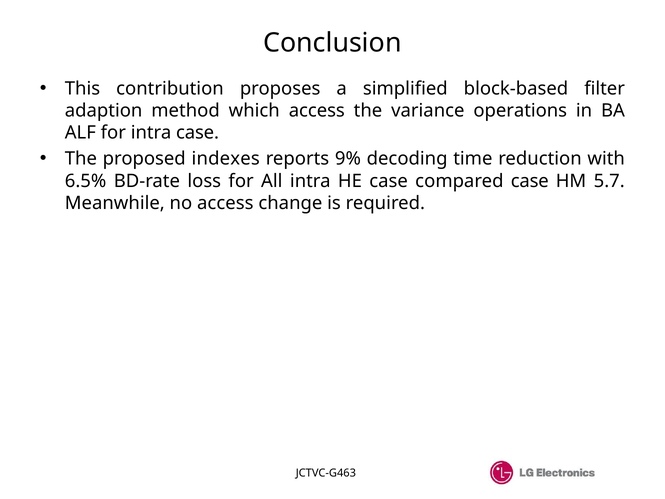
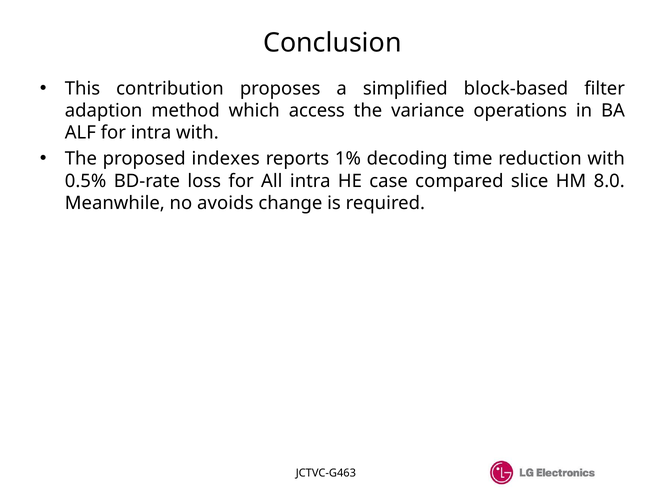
intra case: case -> with (197, 133)
9%: 9% -> 1% (348, 159)
6.5%: 6.5% -> 0.5% (86, 181)
compared case: case -> slice (530, 181)
5.7: 5.7 -> 8.0 (609, 181)
no access: access -> avoids (225, 203)
